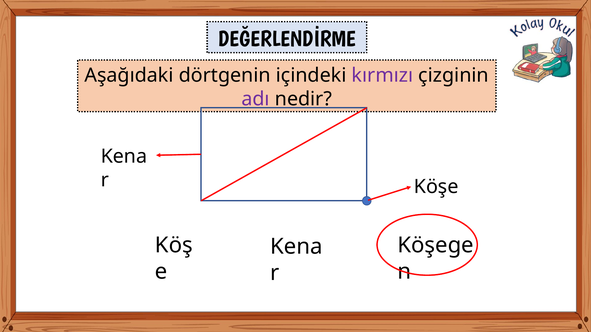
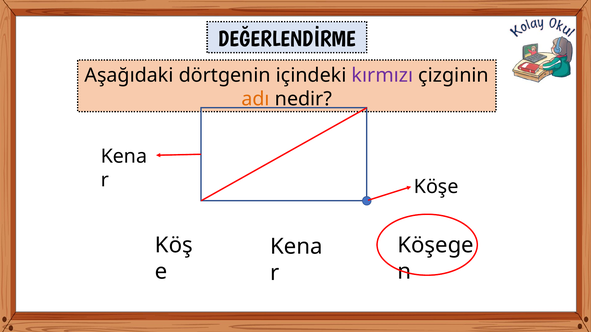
adı colour: purple -> orange (256, 99)
